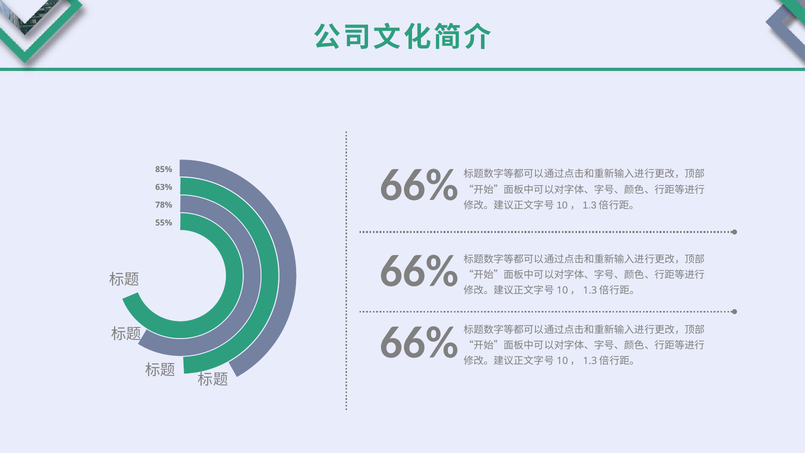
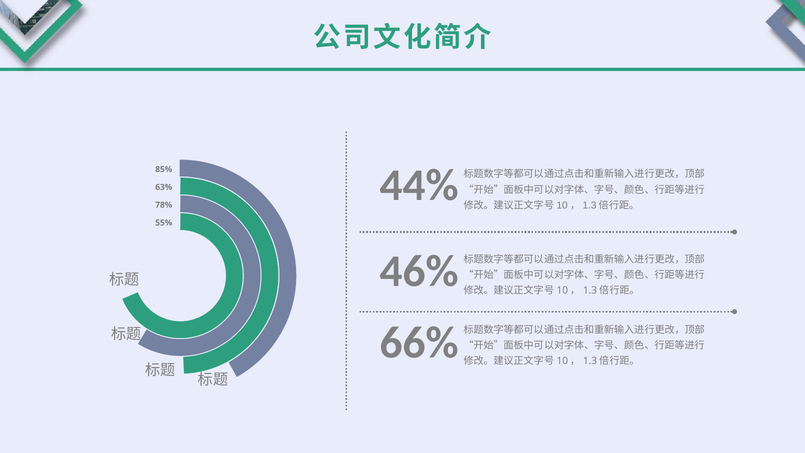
66%: 66% -> 44% (419, 185)
66%: 66% -> 46% (419, 271)
